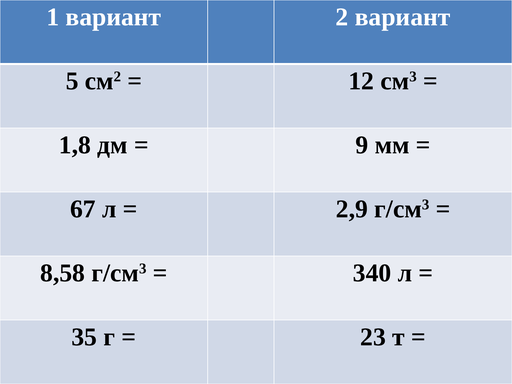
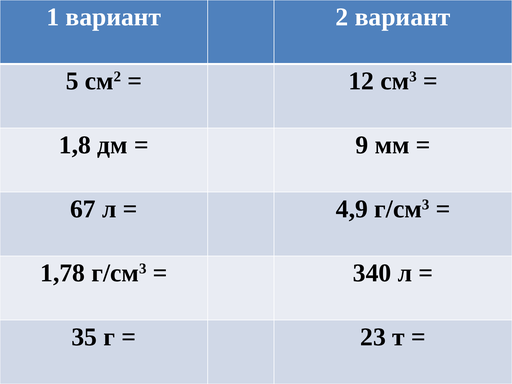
2,9: 2,9 -> 4,9 (352, 209)
8,58: 8,58 -> 1,78 (63, 273)
